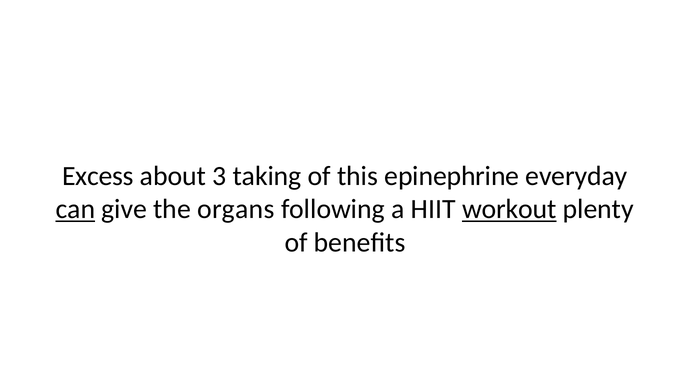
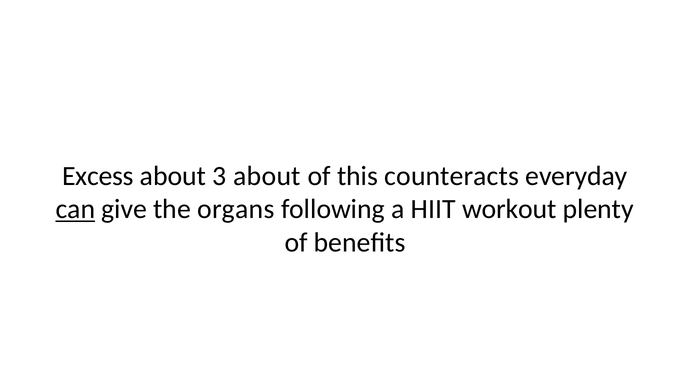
3 taking: taking -> about (267, 176)
epinephrine: epinephrine -> counteracts (452, 176)
workout underline: present -> none (509, 209)
